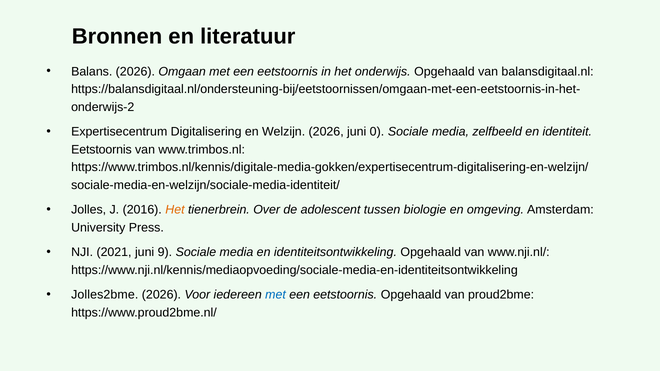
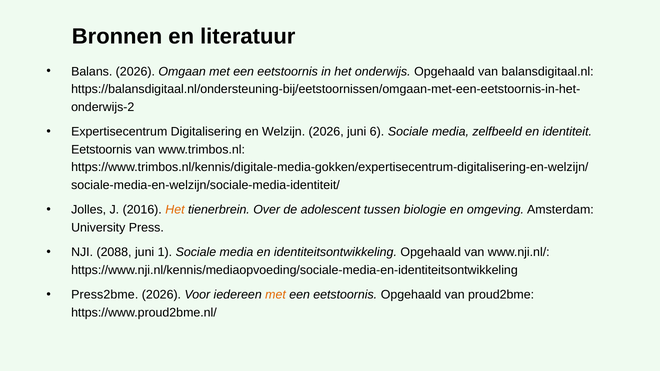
0: 0 -> 6 (377, 132)
2021: 2021 -> 2088 (114, 252)
9: 9 -> 1 (165, 252)
Jolles2bme: Jolles2bme -> Press2bme (105, 295)
met colour: blue -> orange (276, 295)
